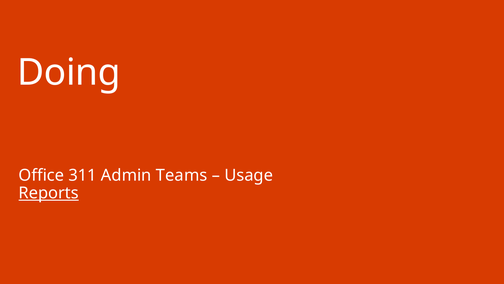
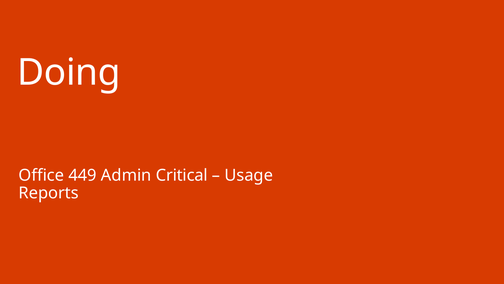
311: 311 -> 449 (83, 175)
Teams: Teams -> Critical (182, 175)
Reports underline: present -> none (49, 193)
